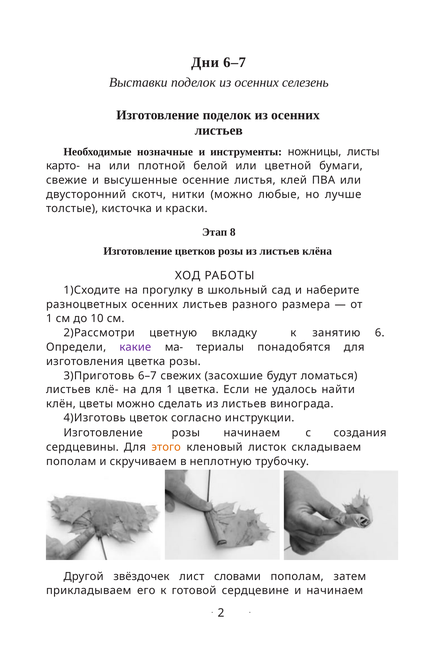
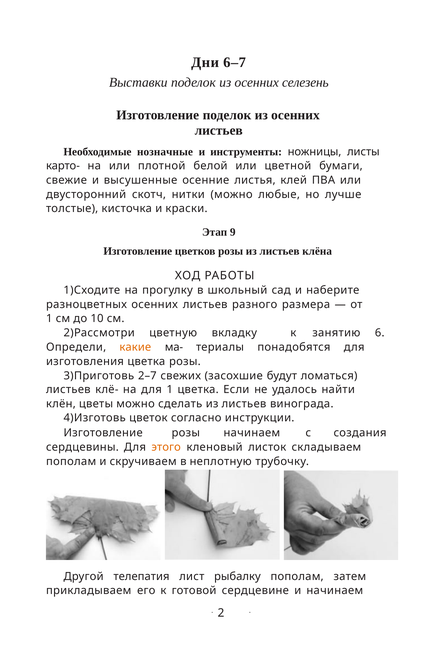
8: 8 -> 9 (233, 233)
какие colour: purple -> orange (135, 348)
3)Приготовь 6–7: 6–7 -> 2–7 (147, 376)
звёздочек: звёздочек -> телепатия (141, 577)
словами: словами -> рыбалку (237, 577)
